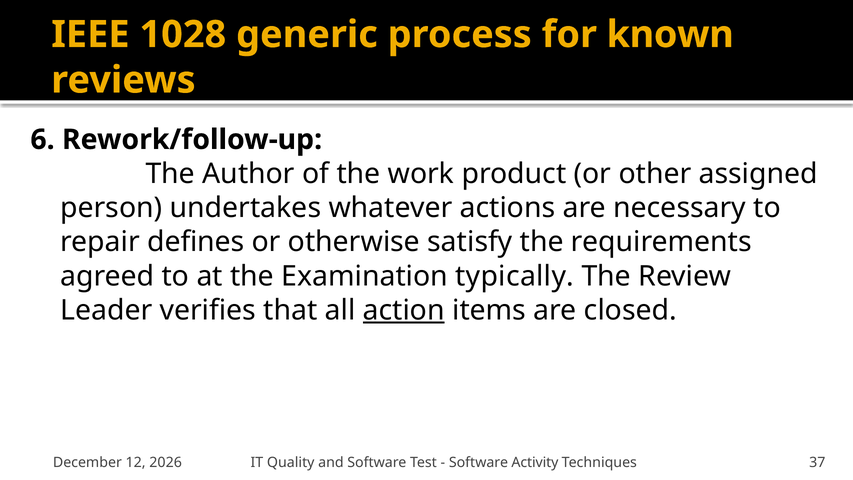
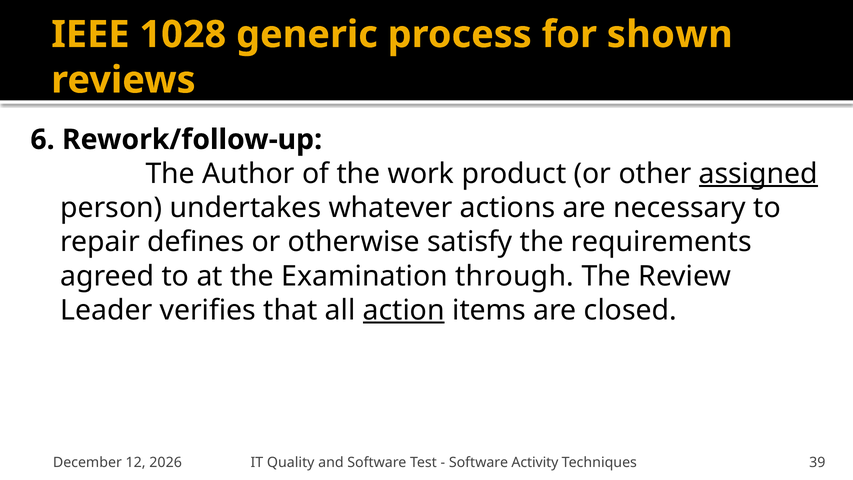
known: known -> shown (670, 35)
assigned underline: none -> present (758, 174)
typically: typically -> through (515, 276)
37: 37 -> 39 (817, 463)
